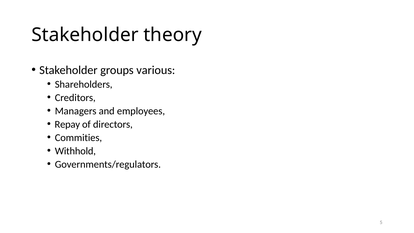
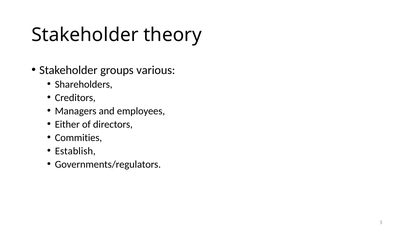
Repay: Repay -> Either (67, 124)
Withhold: Withhold -> Establish (75, 151)
